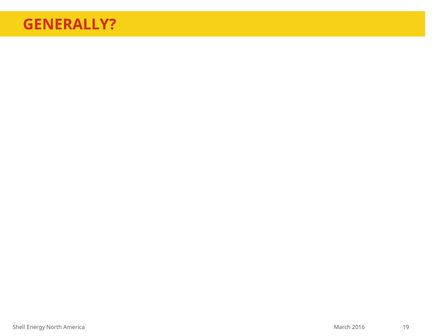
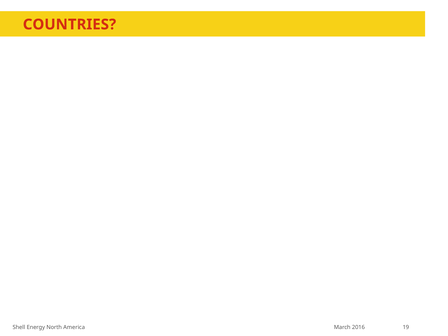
GENERALLY: GENERALLY -> COUNTRIES (69, 24)
